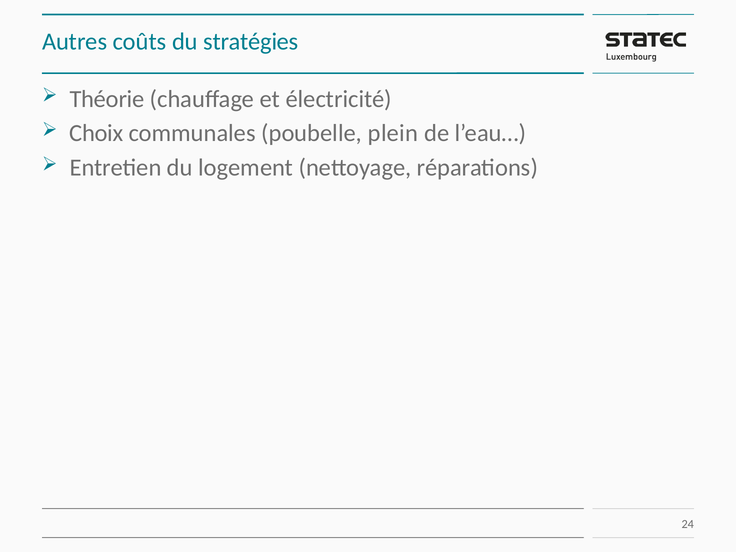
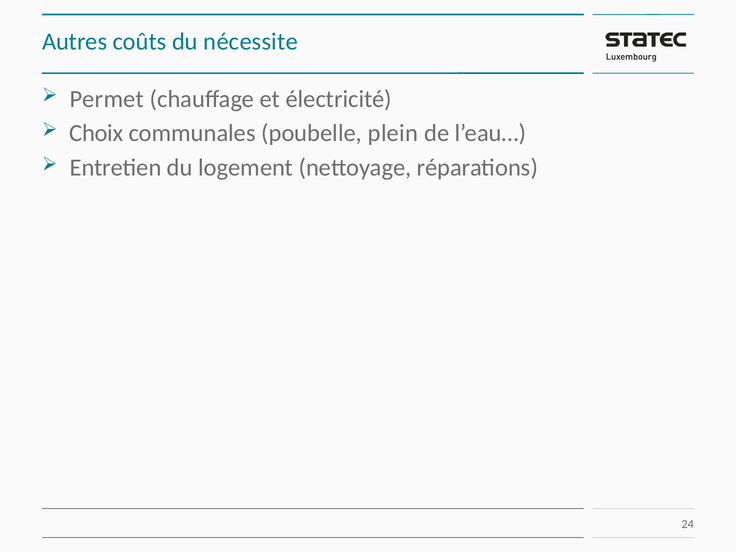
stratégies: stratégies -> nécessite (251, 42)
Théorie: Théorie -> Permet (107, 99)
